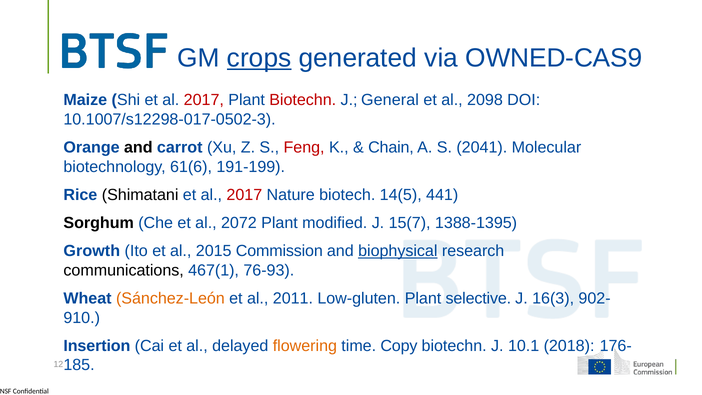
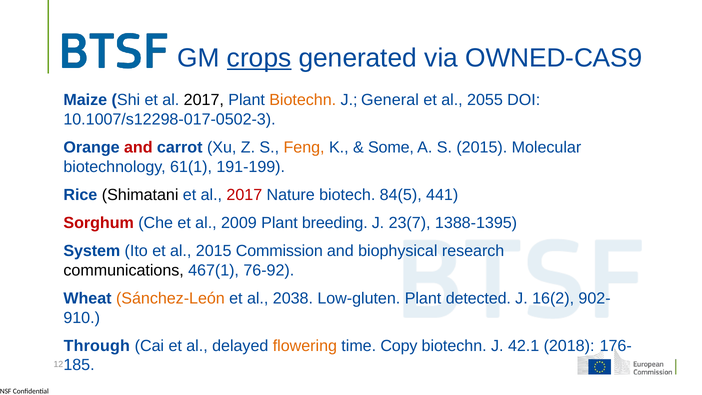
2017 colour: red -> black (204, 100)
Biotechn colour: red -> orange (303, 100)
2098: 2098 -> 2055 (485, 100)
and colour: black -> red (138, 147)
Feng colour: red -> orange (304, 147)
Chain: Chain -> Some (391, 147)
S 2041: 2041 -> 2015 (482, 147)
61(6: 61(6 -> 61(1 (191, 167)
14(5: 14(5 -> 84(5 (401, 195)
Sorghum colour: black -> red (99, 223)
2072: 2072 -> 2009 (239, 223)
modified: modified -> breeding (335, 223)
15(7: 15(7 -> 23(7 (410, 223)
Growth: Growth -> System (92, 251)
biophysical underline: present -> none (398, 251)
76-93: 76-93 -> 76-92 (269, 270)
2011: 2011 -> 2038 (293, 298)
selective: selective -> detected (478, 298)
16(3: 16(3 -> 16(2 (553, 298)
Insertion: Insertion -> Through (97, 346)
10.1: 10.1 -> 42.1 (524, 346)
